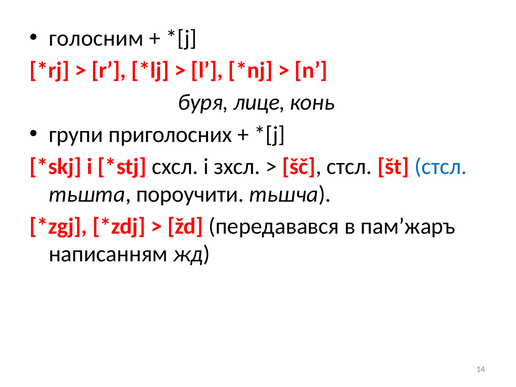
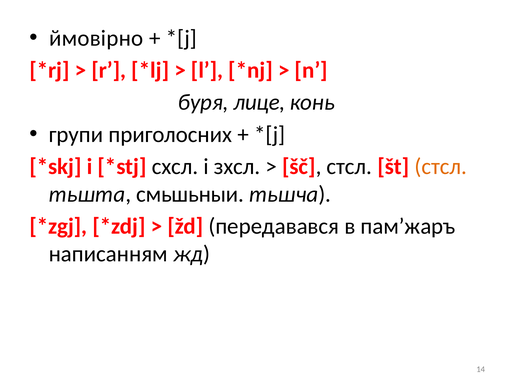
голосним: голосним -> ймовірно (96, 38)
стсл colour: blue -> orange (441, 167)
пороучити: пороучити -> смьшьныи (190, 194)
